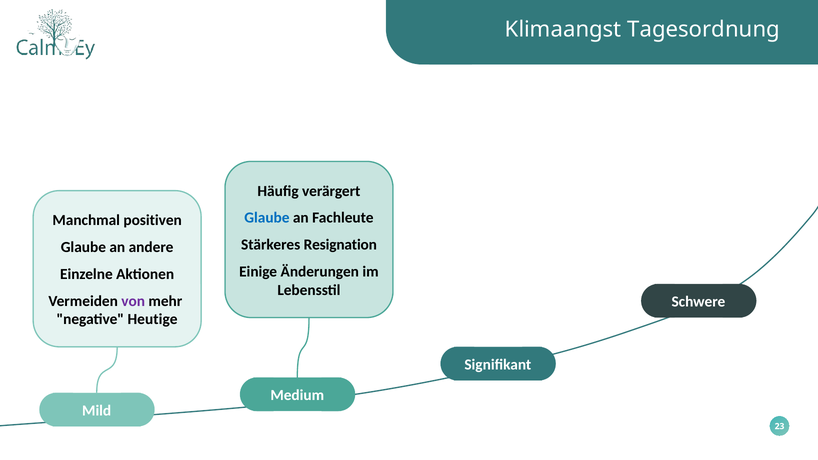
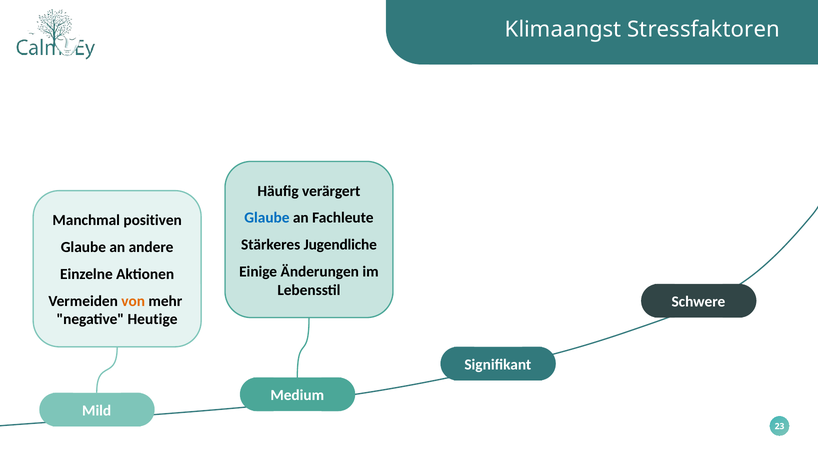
Tagesordnung: Tagesordnung -> Stressfaktoren (704, 29)
Resignation: Resignation -> Jugendliche (340, 245)
von colour: purple -> orange (133, 301)
